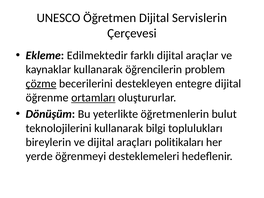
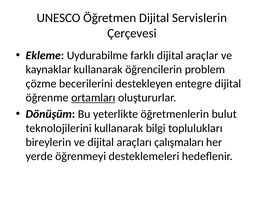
Edilmektedir: Edilmektedir -> Uydurabilme (97, 55)
çözme underline: present -> none (41, 84)
politikaları: politikaları -> çalışmaları (179, 142)
